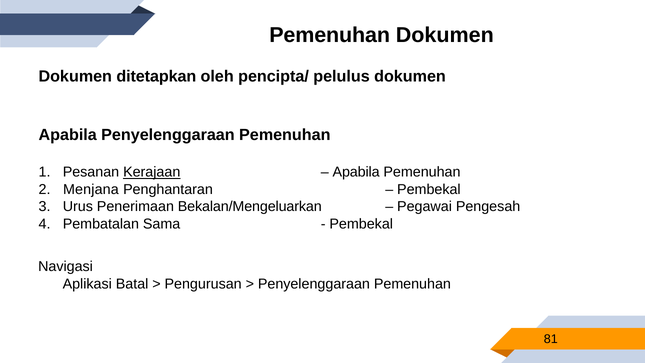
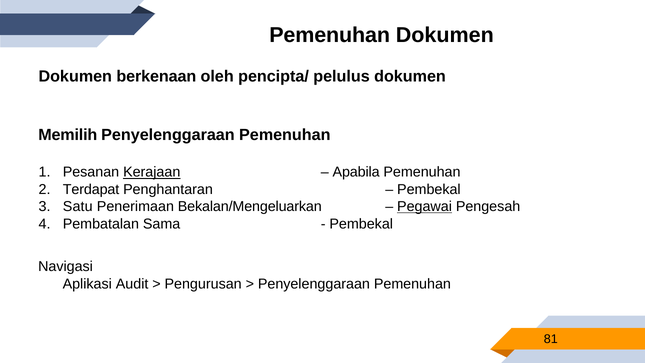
ditetapkan: ditetapkan -> berkenaan (156, 77)
Apabila: Apabila -> Memilih (68, 135)
Menjana: Menjana -> Terdapat (91, 189)
Urus: Urus -> Satu (78, 207)
Pegawai underline: none -> present (425, 207)
Batal: Batal -> Audit (132, 284)
